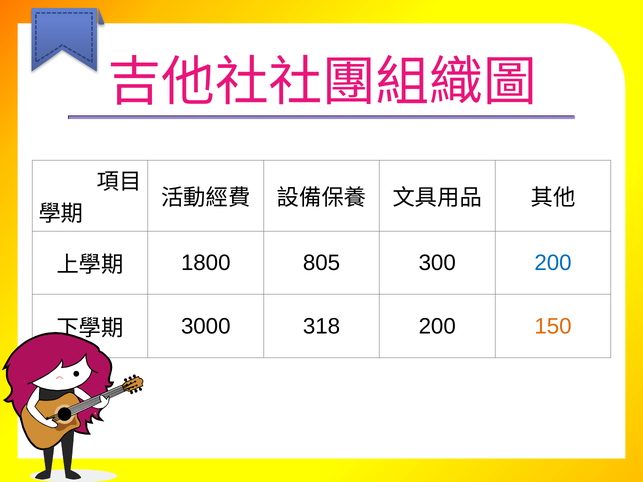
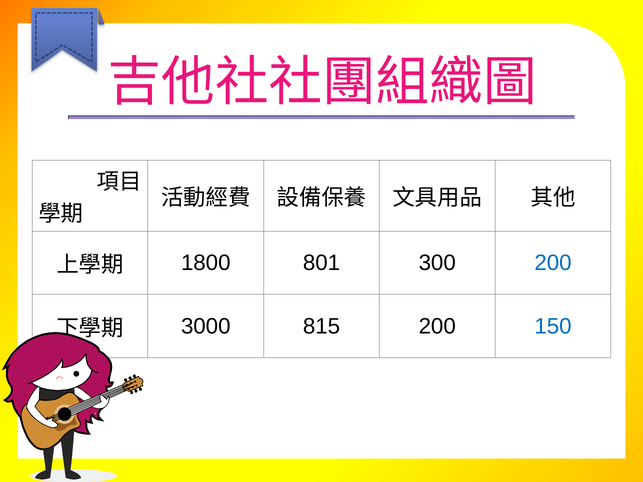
805: 805 -> 801 (322, 263)
318: 318 -> 815 (322, 326)
150 colour: orange -> blue (553, 326)
